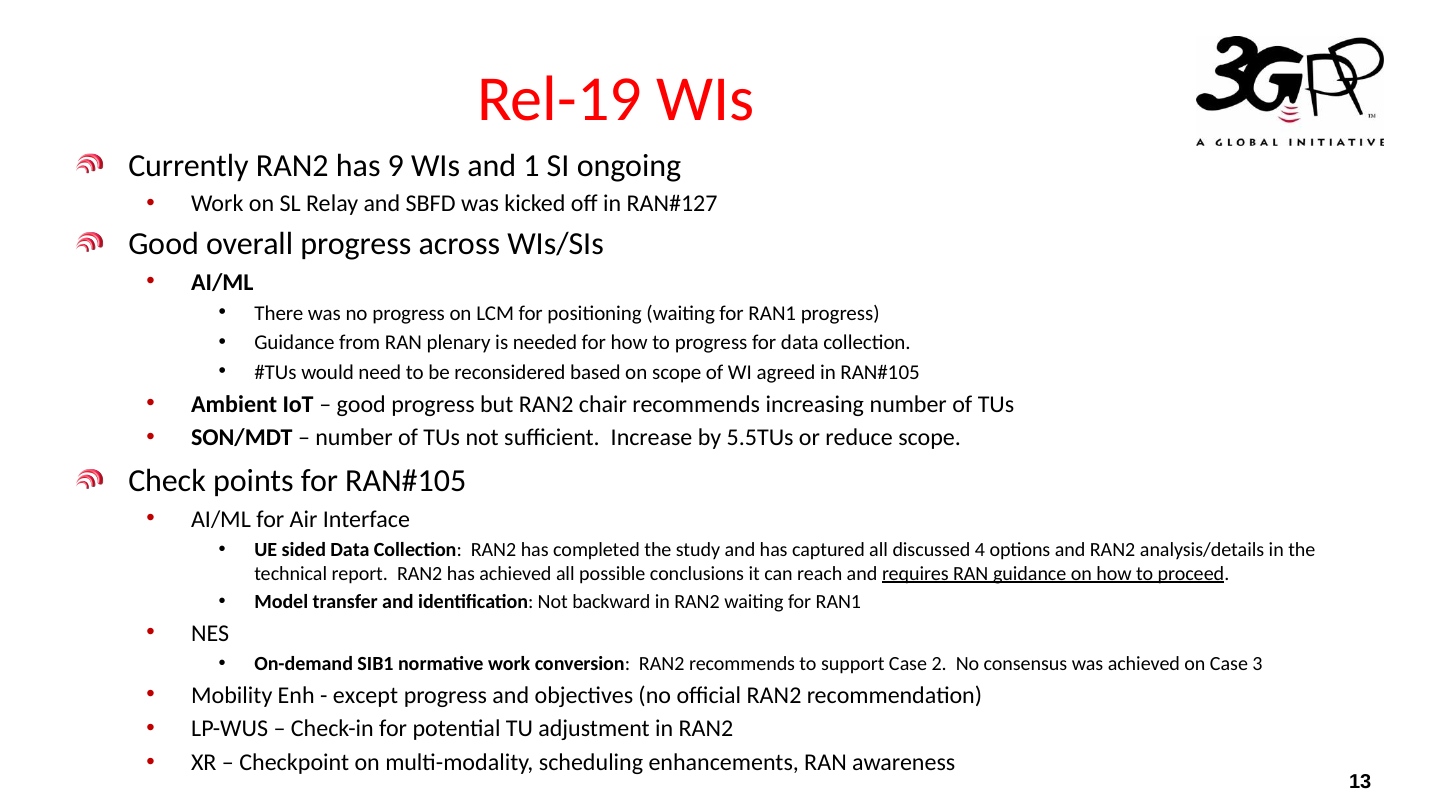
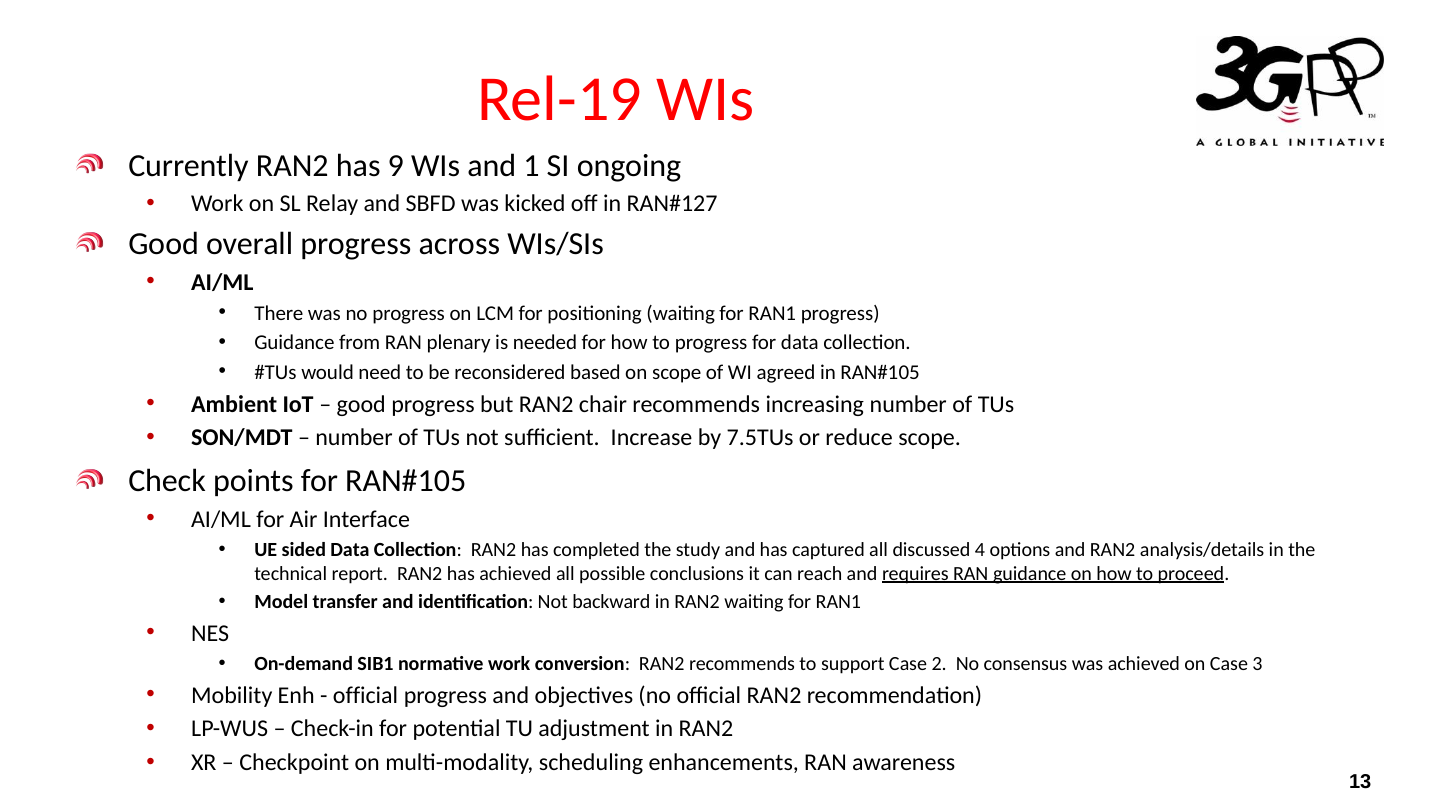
5.5TUs: 5.5TUs -> 7.5TUs (760, 438)
except: except -> official (366, 695)
